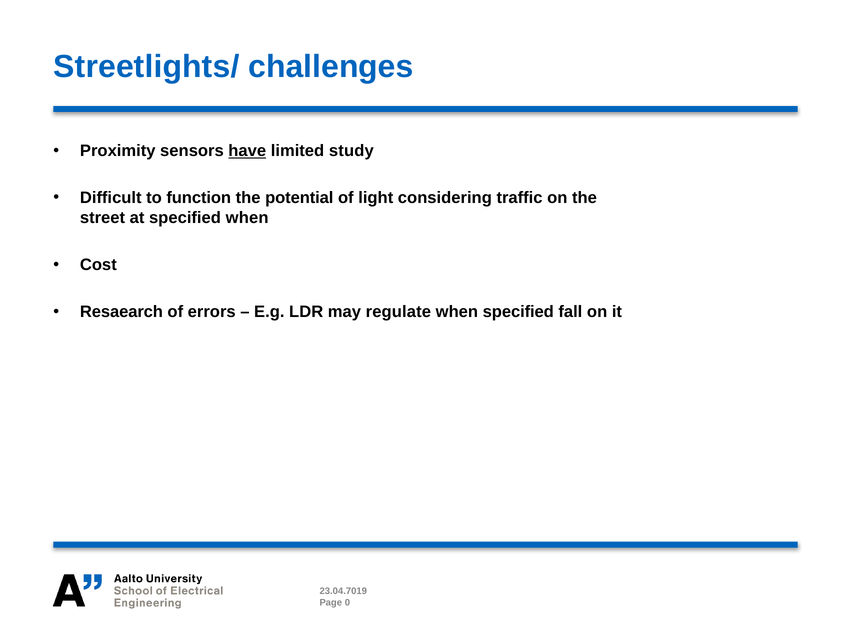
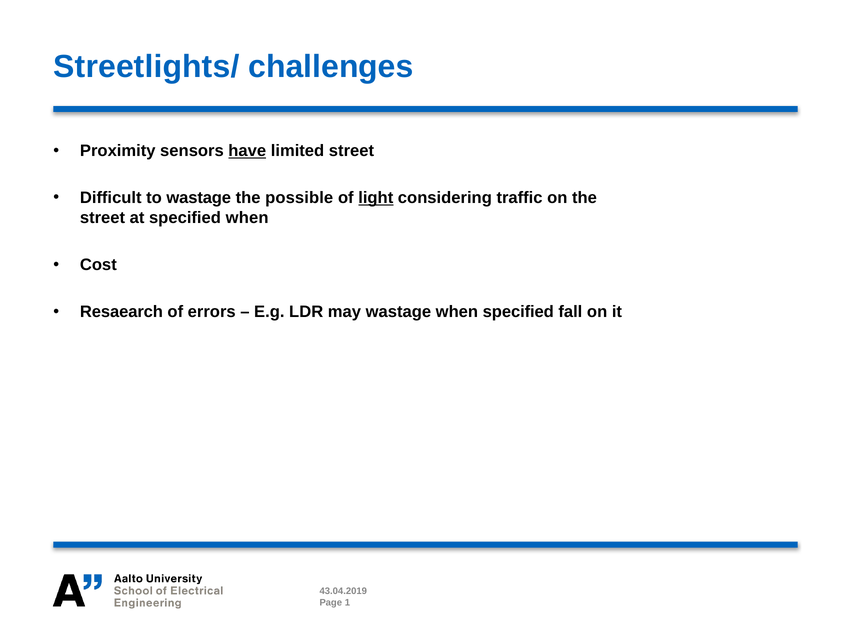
limited study: study -> street (351, 151)
to function: function -> wastage (199, 198)
potential: potential -> possible (299, 198)
light underline: none -> present (376, 198)
may regulate: regulate -> wastage (398, 312)
23.04.7019: 23.04.7019 -> 43.04.2019 (343, 591)
0: 0 -> 1 (347, 603)
